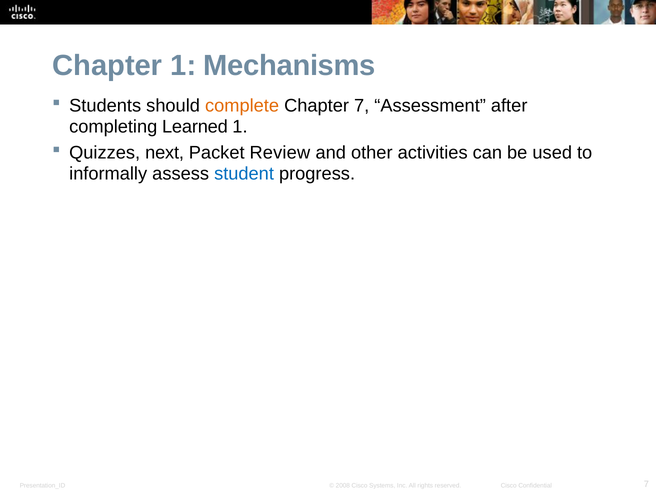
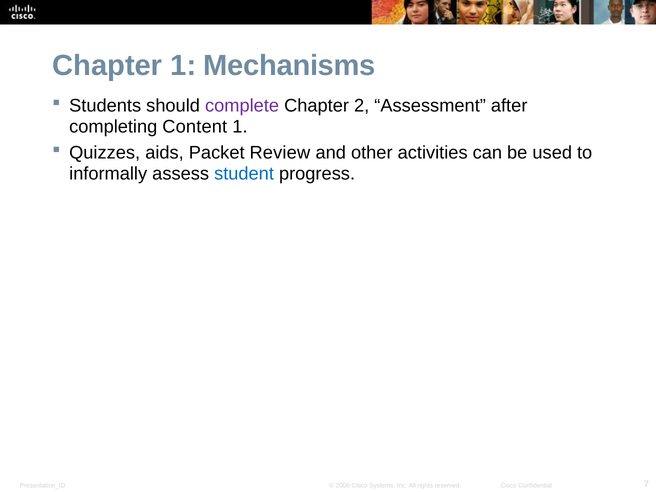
complete colour: orange -> purple (242, 106)
Chapter 7: 7 -> 2 (362, 106)
Learned: Learned -> Content (195, 127)
next: next -> aids (164, 153)
